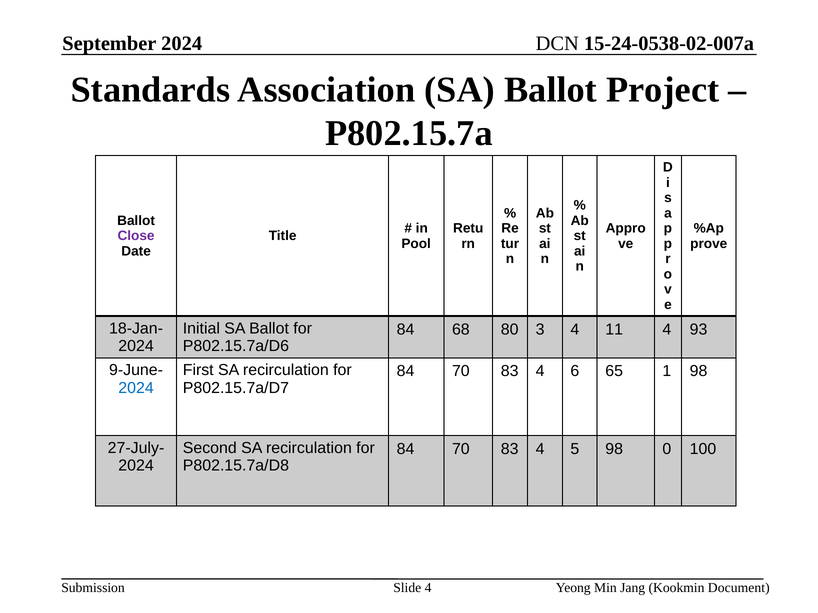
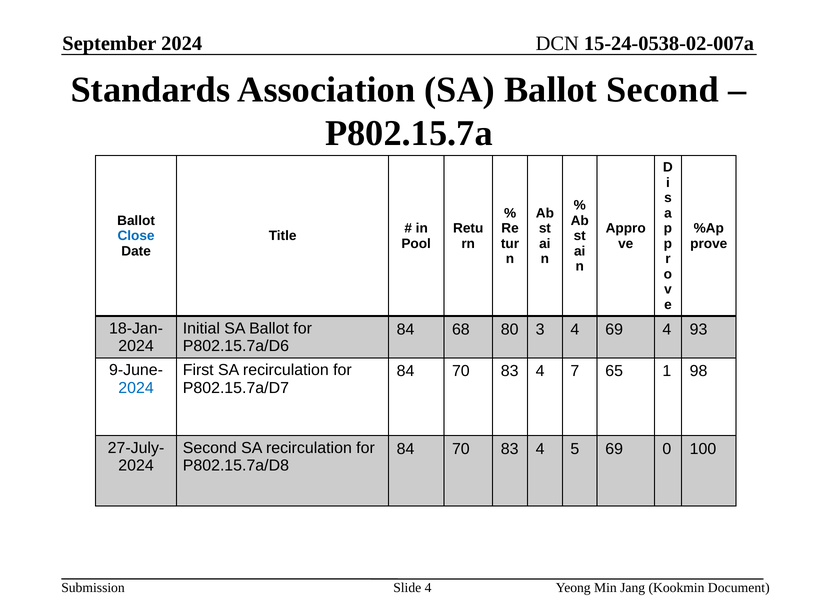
Ballot Project: Project -> Second (663, 90)
Close colour: purple -> blue (136, 236)
4 11: 11 -> 69 (614, 330)
6: 6 -> 7 (575, 371)
5 98: 98 -> 69 (614, 449)
